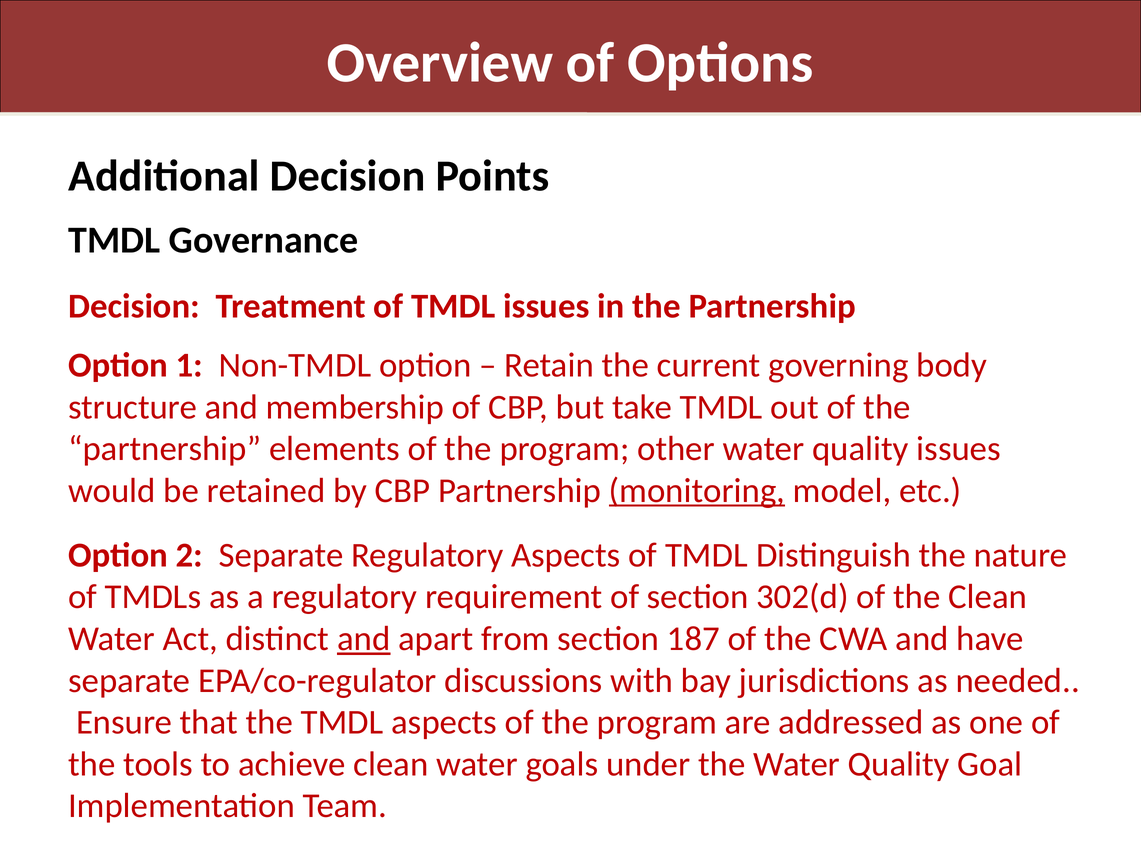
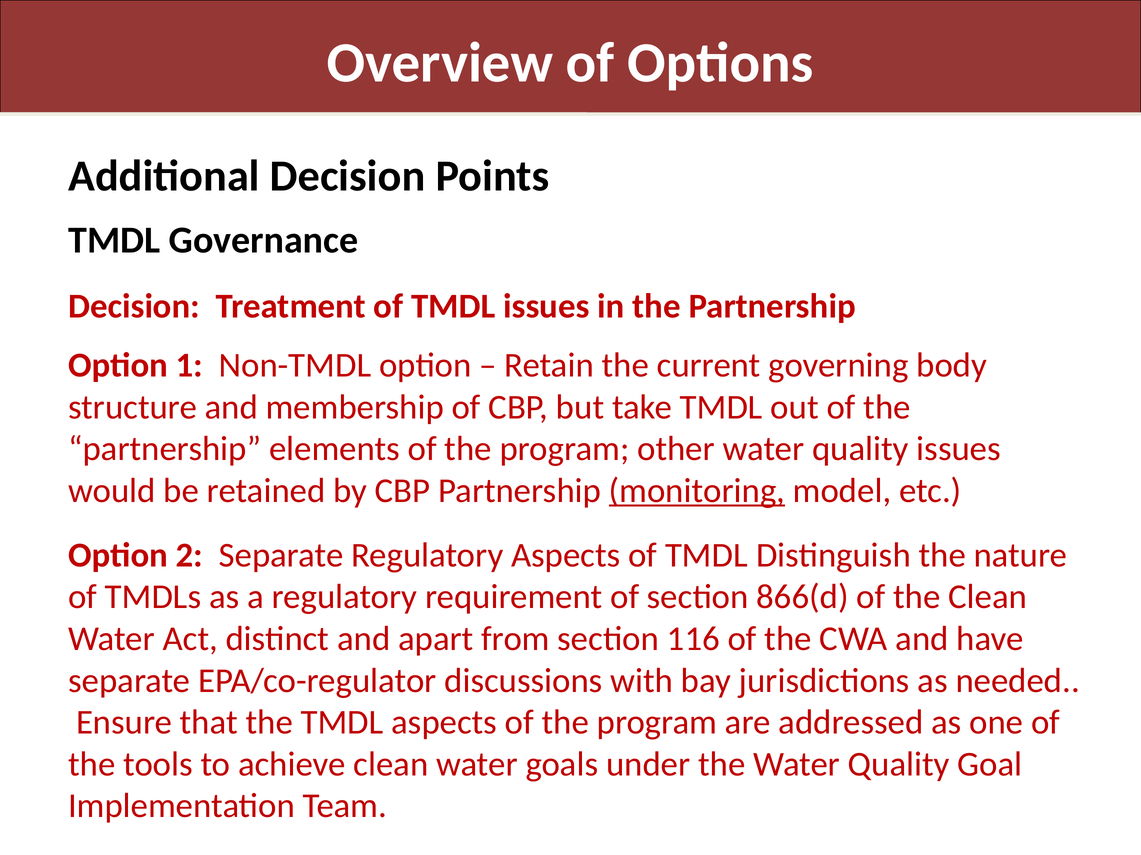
302(d: 302(d -> 866(d (802, 597)
and underline: present -> none (364, 639)
187: 187 -> 116 (693, 639)
